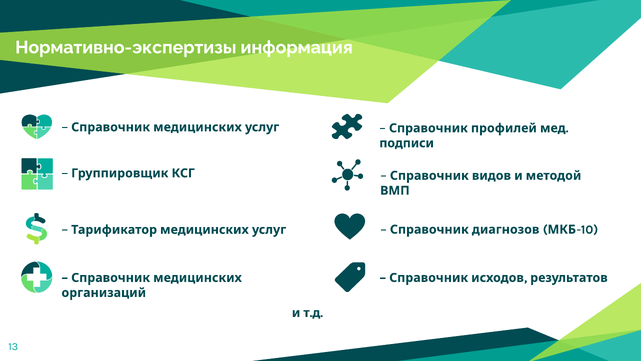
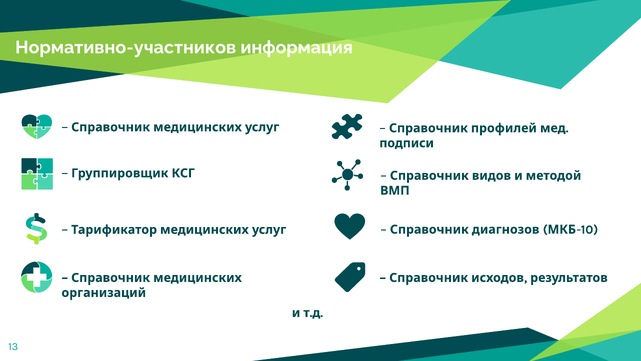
Нормативно-экспертизы: Нормативно-экспертизы -> Нормативно-участников (126, 47)
